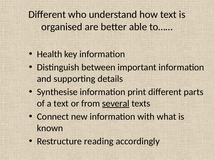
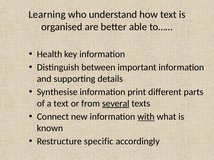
Different: Different -> Learning (47, 14)
with underline: none -> present (146, 117)
reading: reading -> specific (99, 142)
